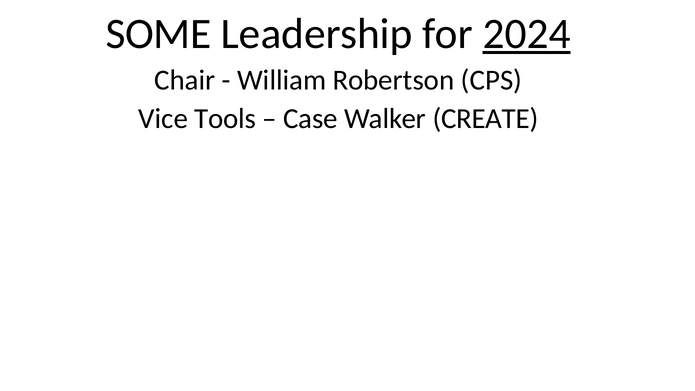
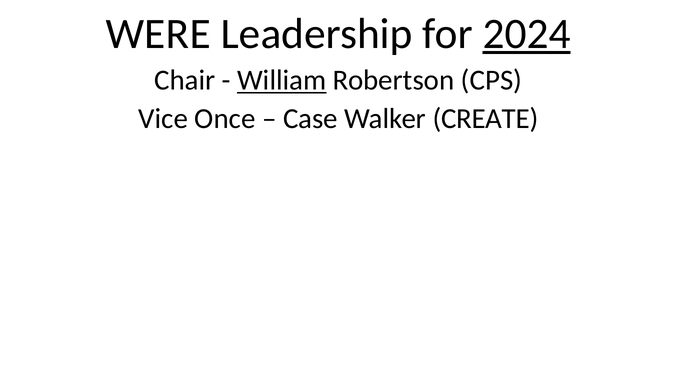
SOME: SOME -> WERE (158, 34)
William underline: none -> present (282, 80)
Tools: Tools -> Once (225, 119)
